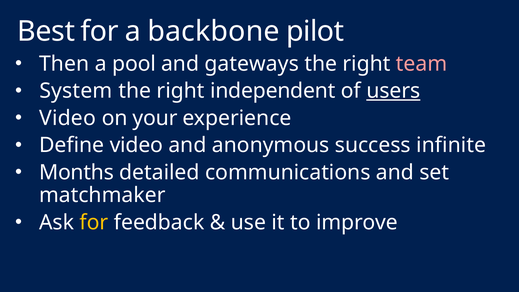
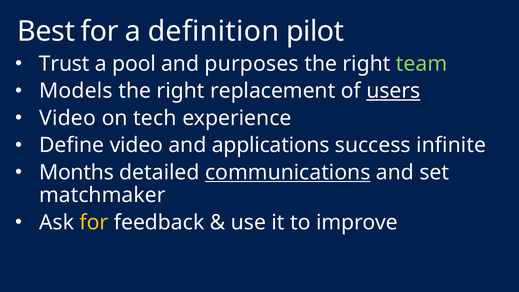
backbone: backbone -> definition (213, 31)
Then: Then -> Trust (64, 64)
gateways: gateways -> purposes (252, 64)
team colour: pink -> light green (422, 64)
System: System -> Models (76, 91)
independent: independent -> replacement (273, 91)
your: your -> tech (155, 118)
anonymous: anonymous -> applications (271, 145)
communications underline: none -> present (288, 172)
